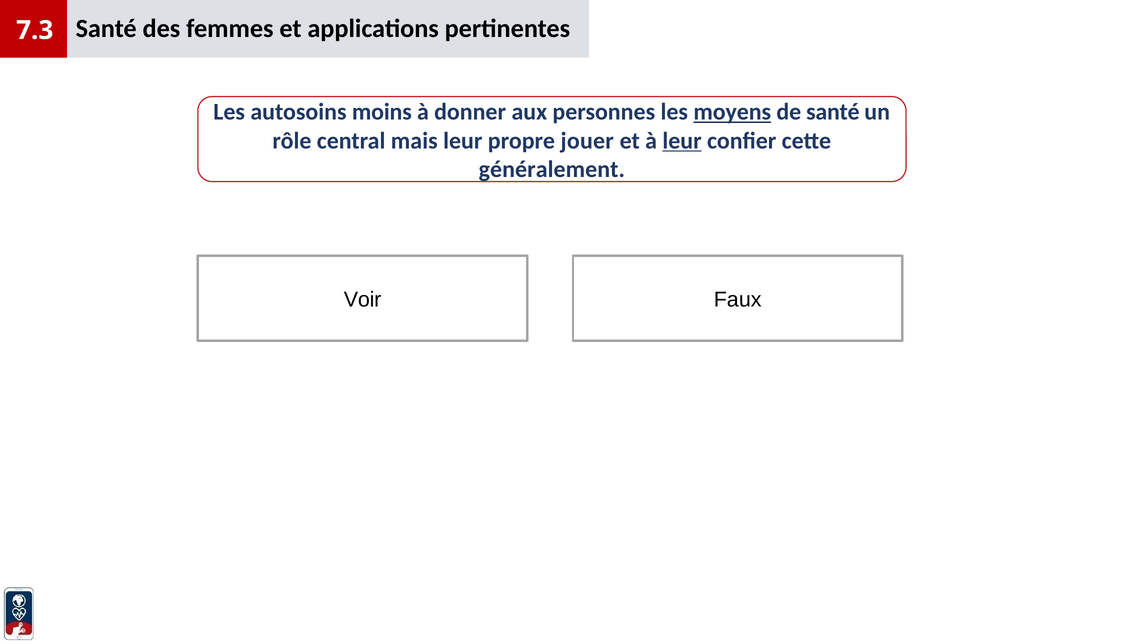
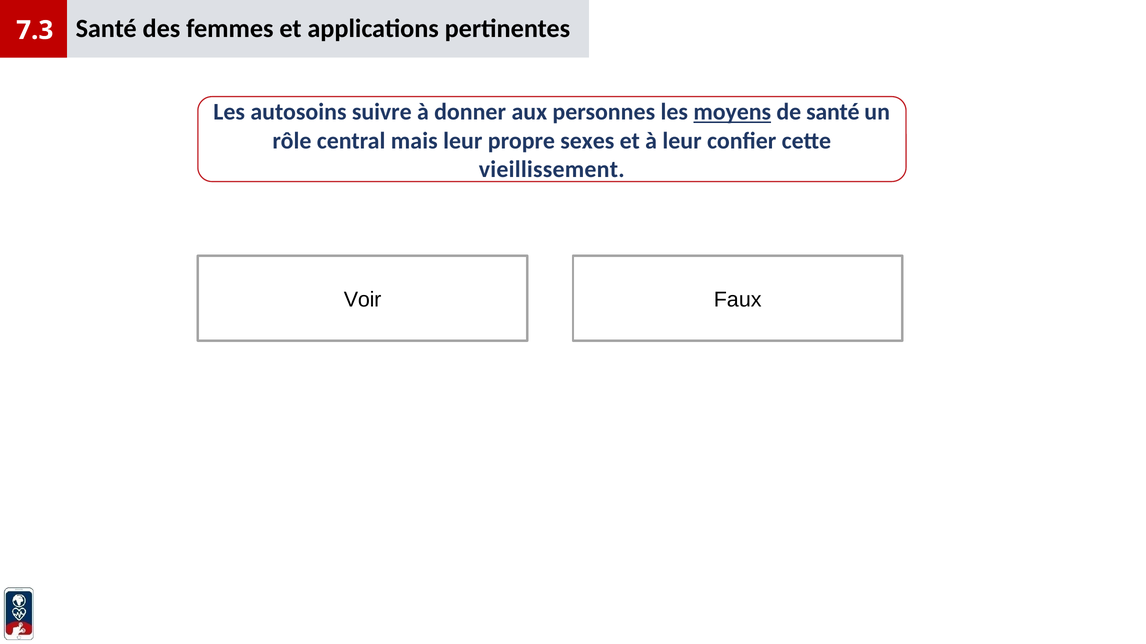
moins: moins -> suivre (382, 112)
jouer: jouer -> sexes (587, 141)
leur underline: present -> none (682, 141)
généralement: généralement -> vieillissement (552, 170)
